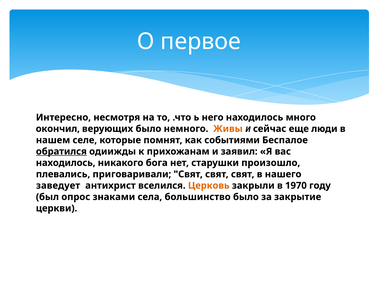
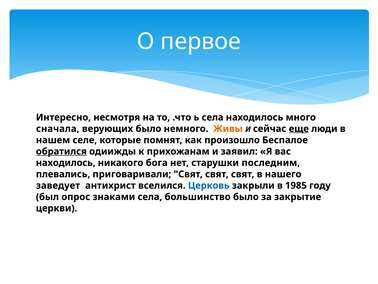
ь него: него -> села (213, 117)
окончил: окончил -> сначала (58, 129)
еще underline: none -> present (299, 129)
событиями: событиями -> произошло (232, 140)
произошло: произошло -> последним (271, 163)
Церковь colour: orange -> blue (209, 185)
1970: 1970 -> 1985 (296, 185)
